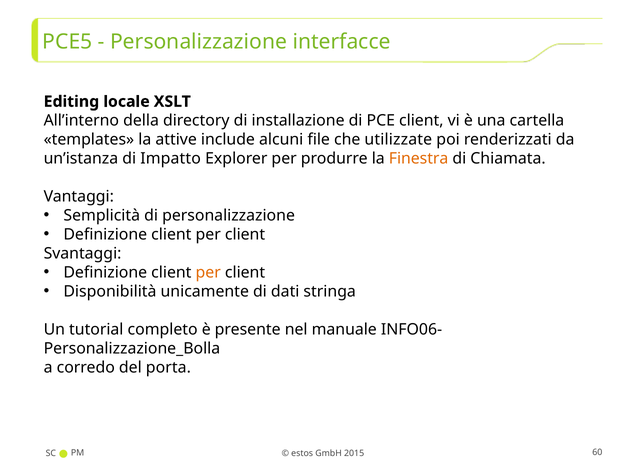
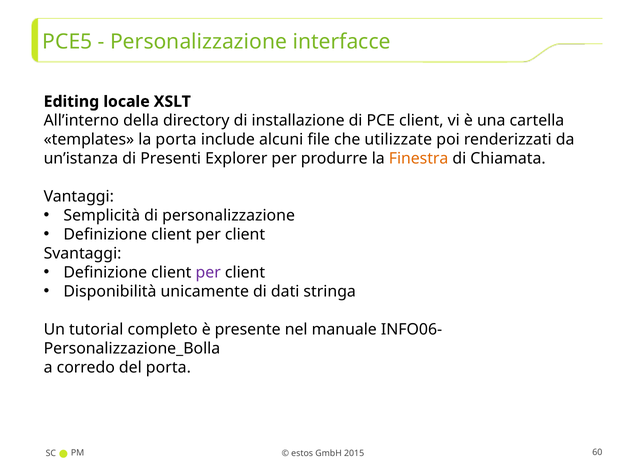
la attive: attive -> porta (176, 140)
Impatto: Impatto -> Presenti (171, 159)
per colour: orange -> purple (208, 273)
